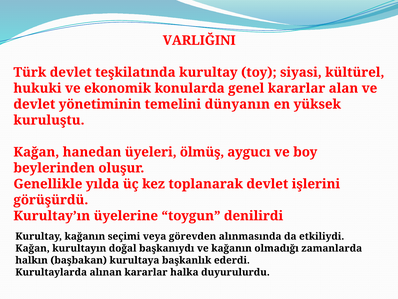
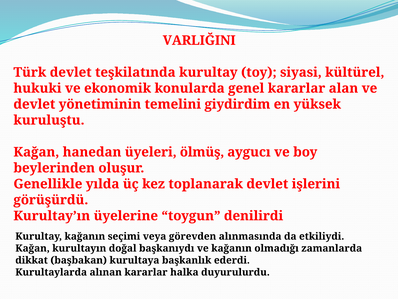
dünyanın: dünyanın -> giydirdim (237, 104)
halkın: halkın -> dikkat (32, 260)
